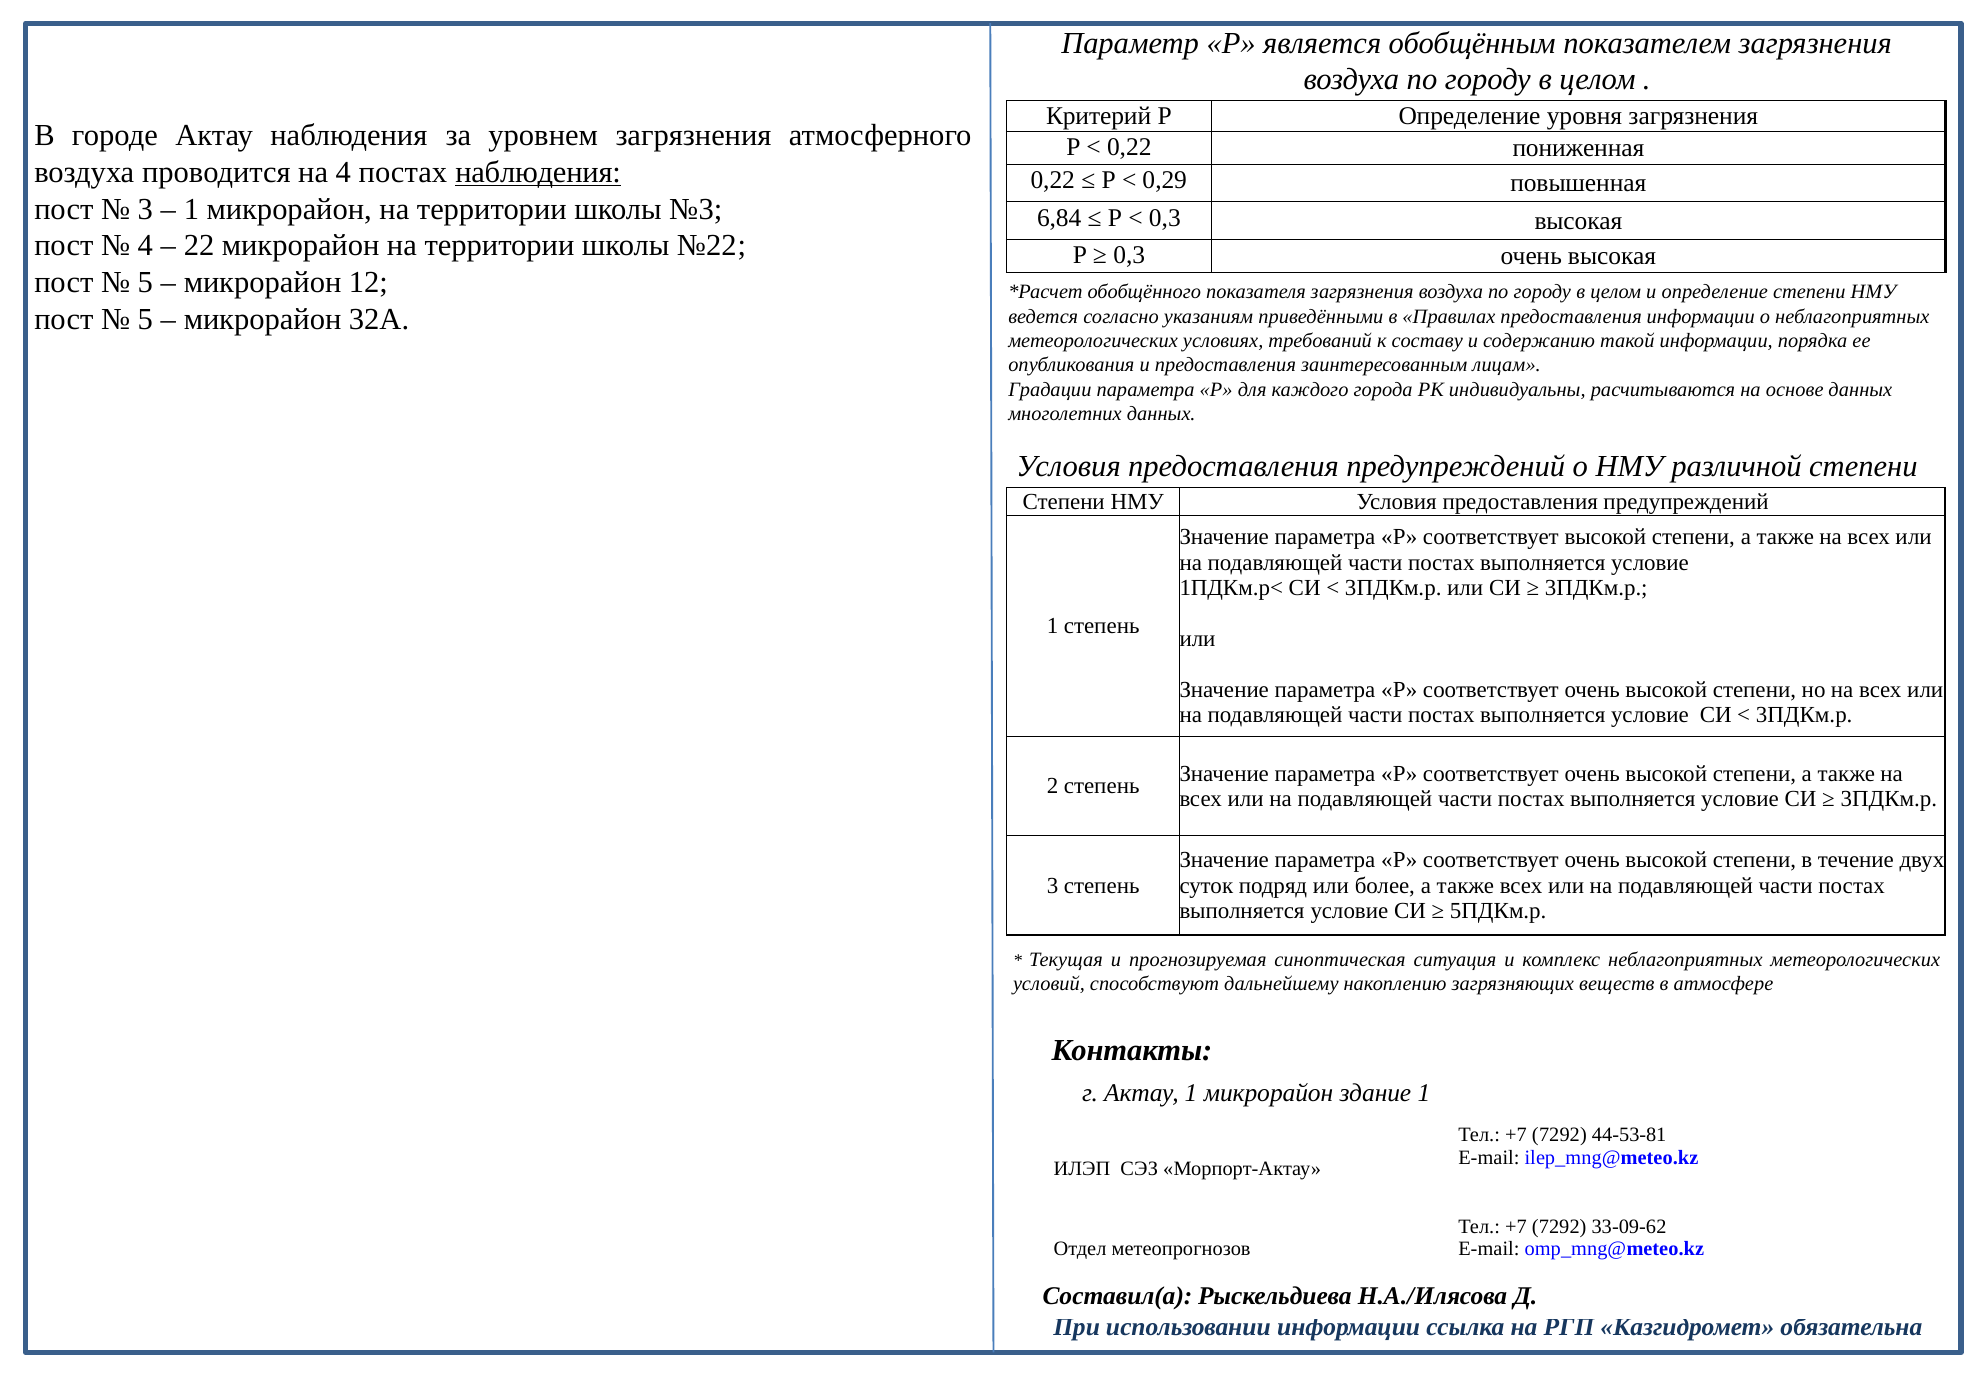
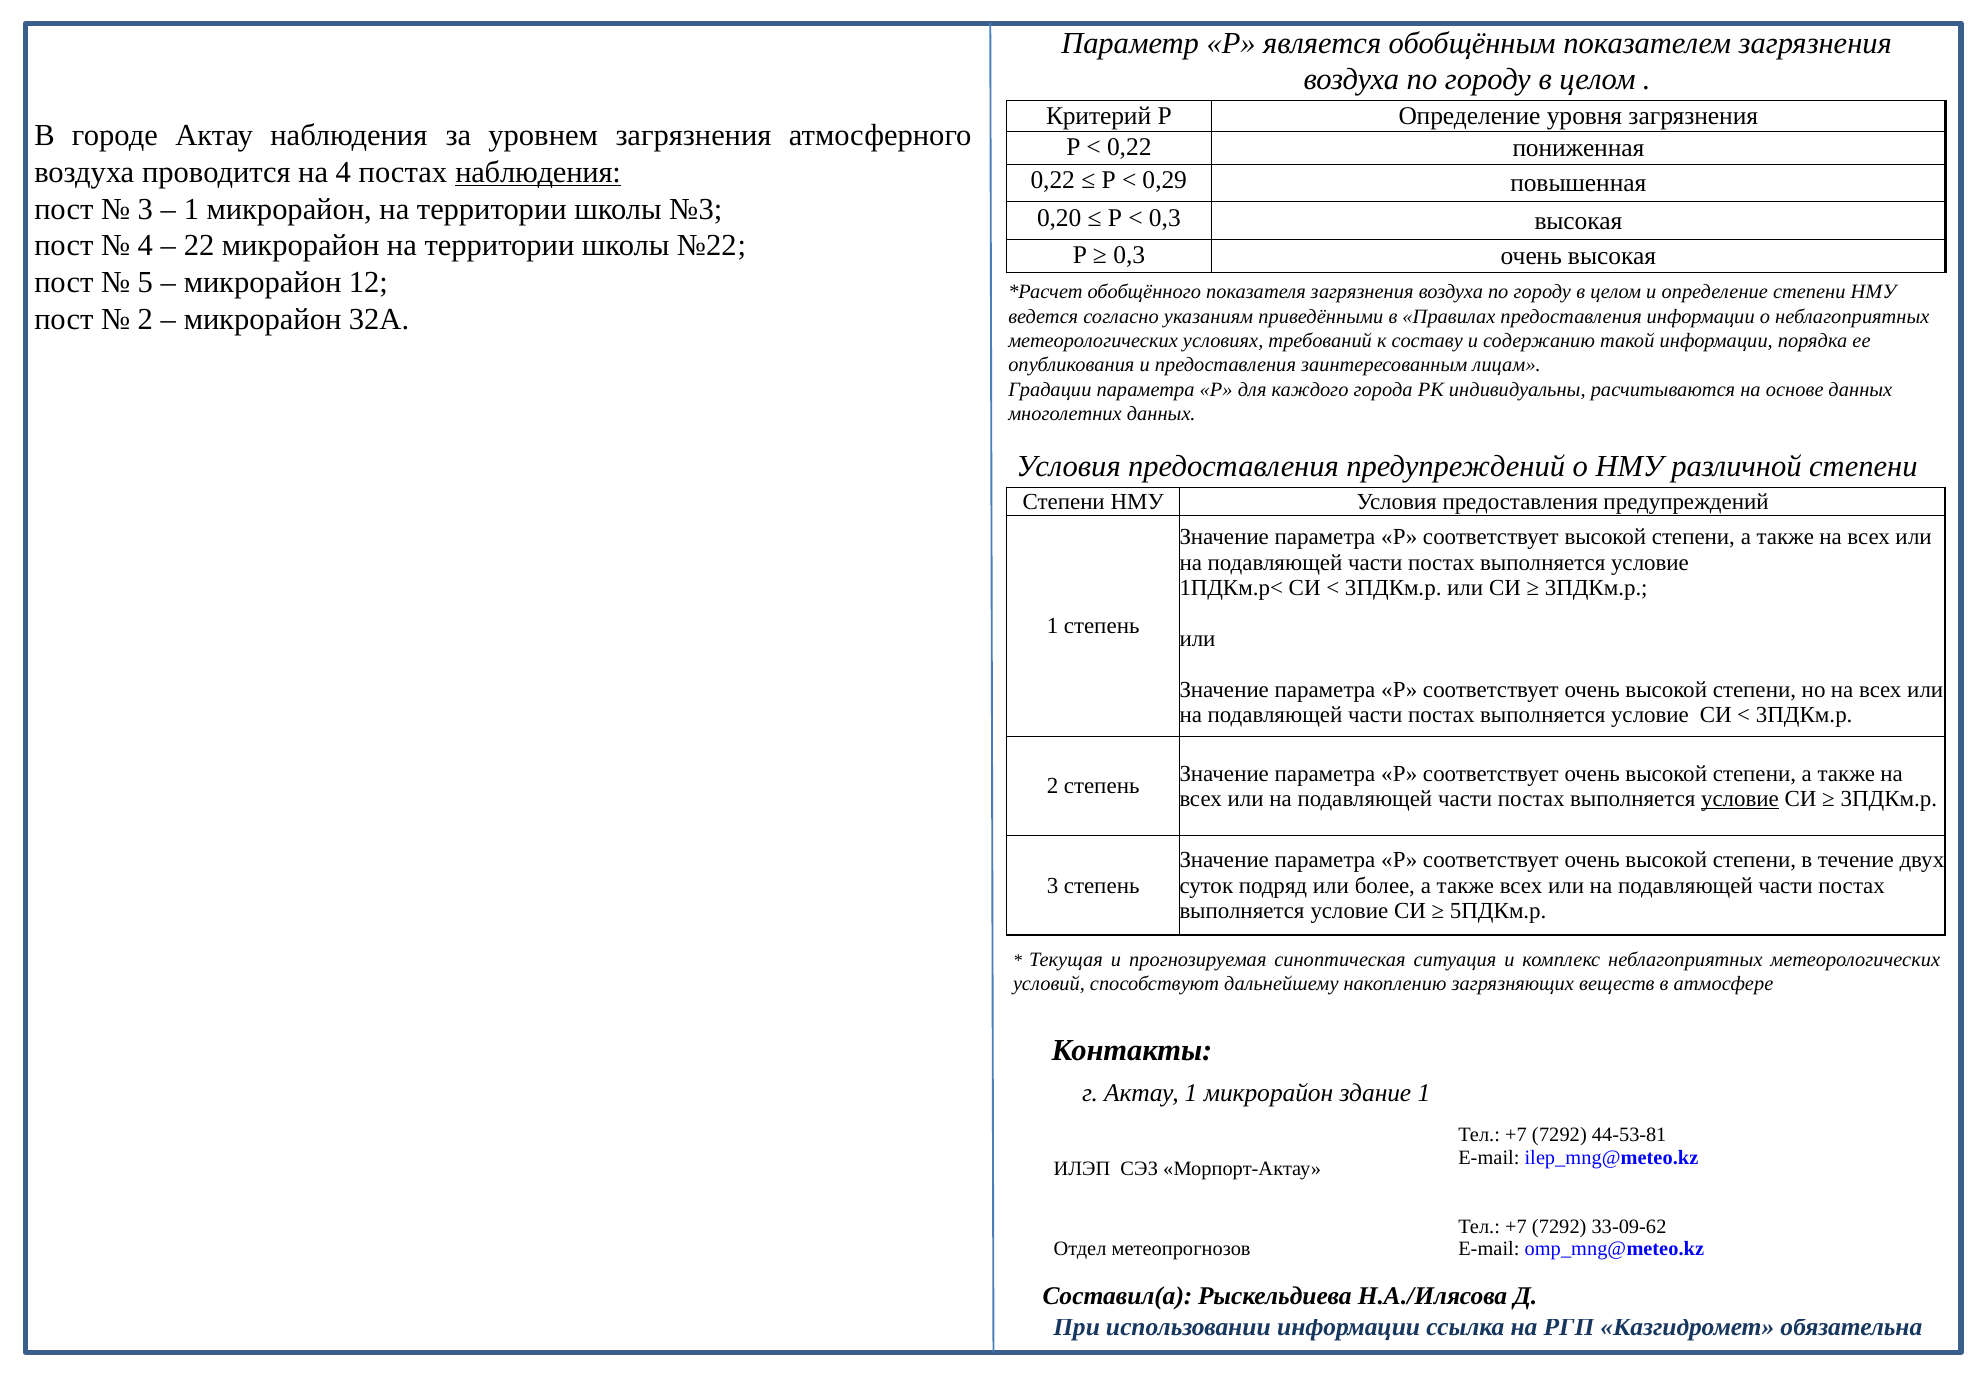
6,84: 6,84 -> 0,20 (1059, 218)
5: 5 -> 2 (145, 319)
условие underline: none -> present (1740, 799)
